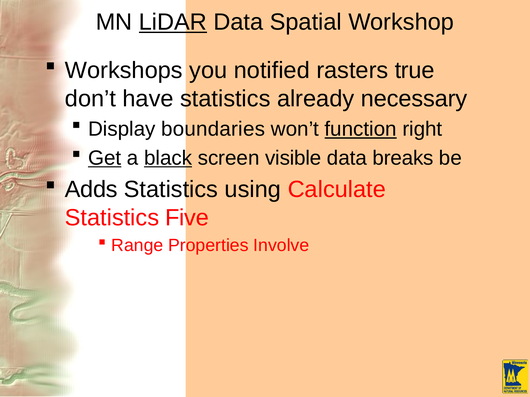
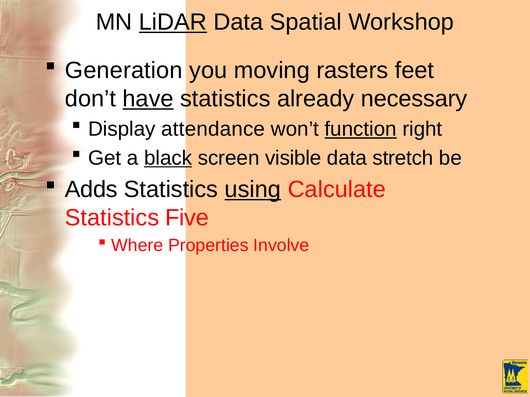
Workshops: Workshops -> Generation (124, 71)
notified: notified -> moving (272, 71)
true: true -> feet (414, 71)
have underline: none -> present (148, 99)
boundaries: boundaries -> attendance (213, 129)
Get underline: present -> none (105, 158)
breaks: breaks -> stretch (403, 158)
using underline: none -> present (253, 190)
Range: Range -> Where (137, 246)
